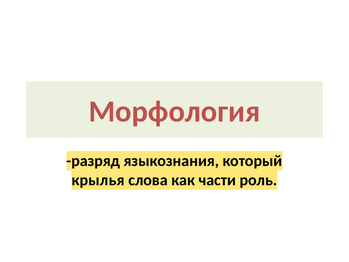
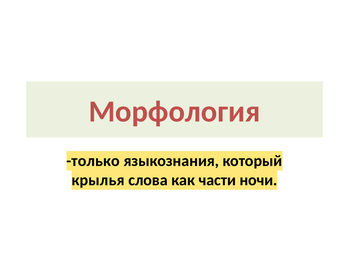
разряд: разряд -> только (93, 161)
роль: роль -> ночи (259, 180)
